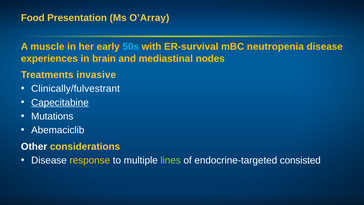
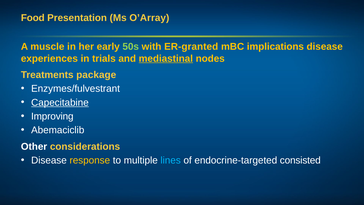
50s colour: light blue -> light green (131, 47)
ER-survival: ER-survival -> ER-granted (191, 47)
neutropenia: neutropenia -> implications (275, 47)
brain: brain -> trials (104, 58)
mediastinal underline: none -> present (166, 58)
invasive: invasive -> package (96, 75)
Clinically/fulvestrant: Clinically/fulvestrant -> Enzymes/fulvestrant (76, 89)
Mutations: Mutations -> Improving (52, 116)
lines colour: light green -> light blue (171, 160)
